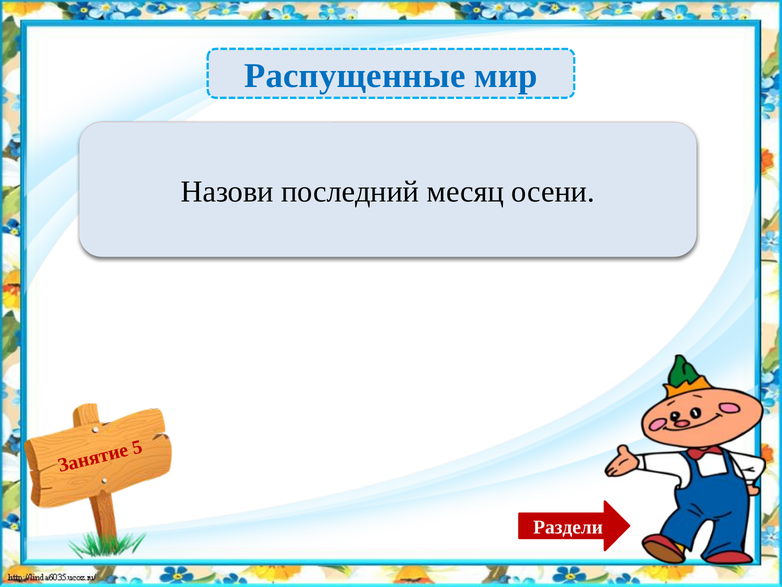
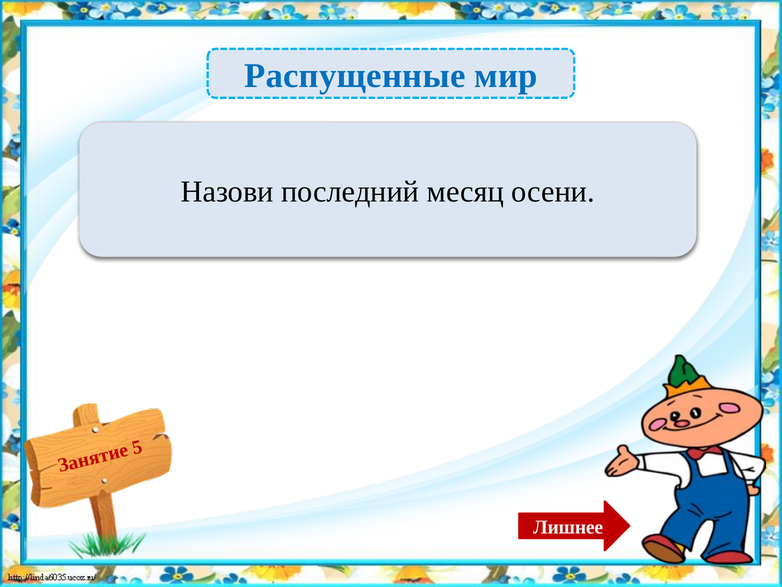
Раздели: Раздели -> Лишнее (568, 527)
